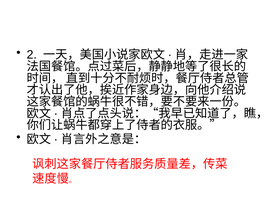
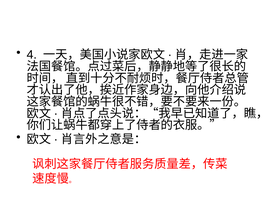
2: 2 -> 4 (32, 55)
